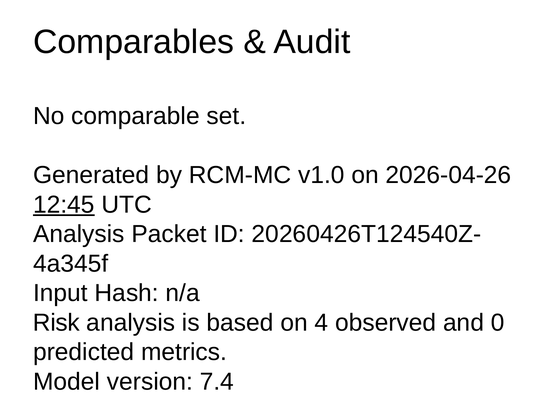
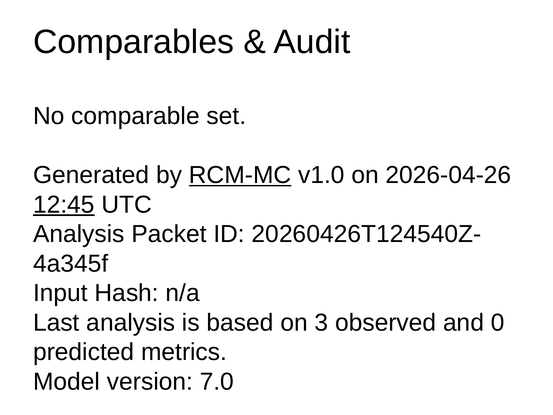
RCM-MC underline: none -> present (240, 175)
Risk: Risk -> Last (56, 322)
4: 4 -> 3 (321, 322)
7.4: 7.4 -> 7.0 (217, 381)
